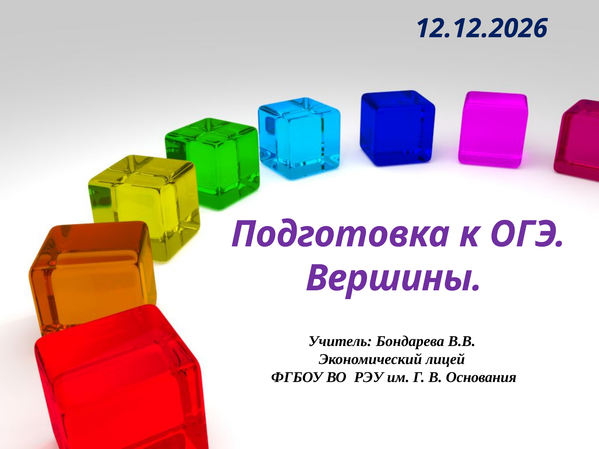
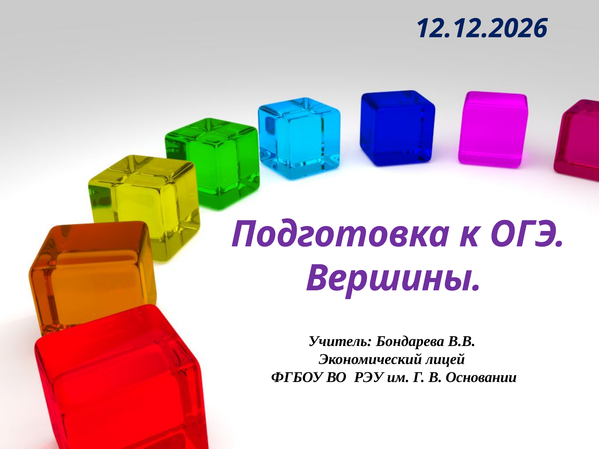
Основания: Основания -> Основании (481, 377)
